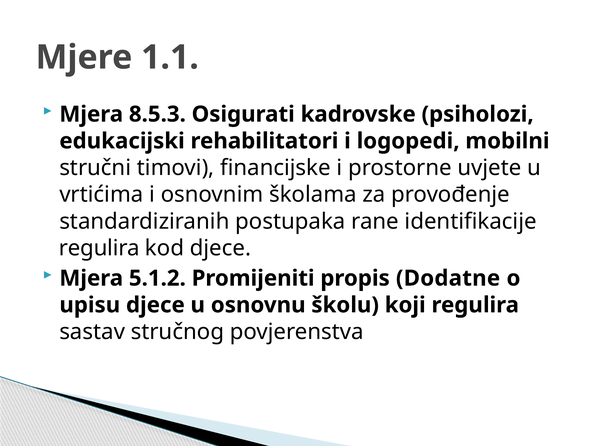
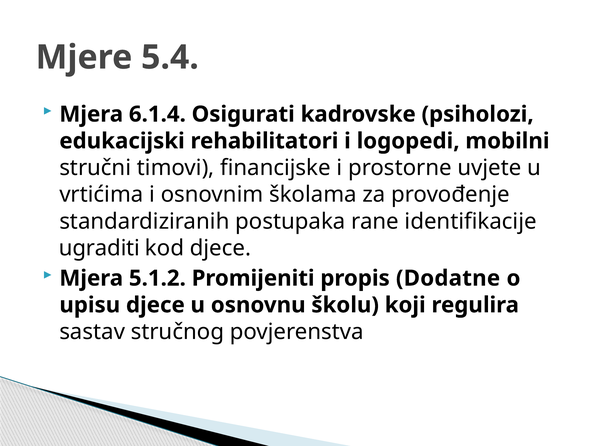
1.1: 1.1 -> 5.4 (170, 57)
8.5.3: 8.5.3 -> 6.1.4 (157, 114)
regulira: regulira -> ugraditi (99, 248)
